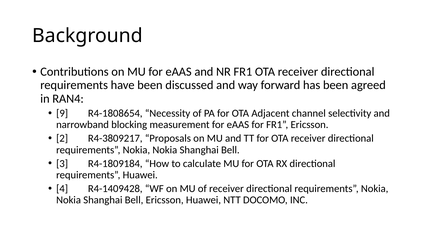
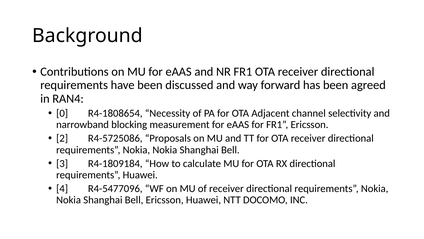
9: 9 -> 0 (62, 113)
R4-3809217: R4-3809217 -> R4-5725086 (115, 138)
R4-1409428: R4-1409428 -> R4-5477096 (115, 188)
